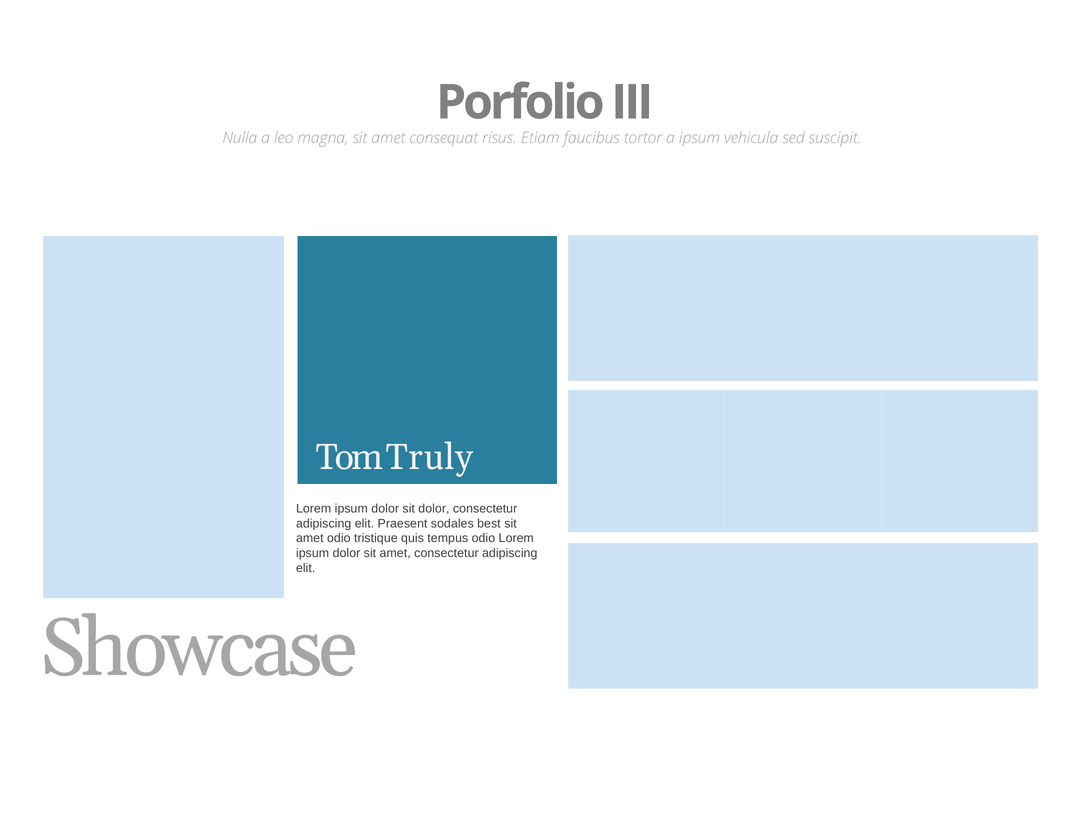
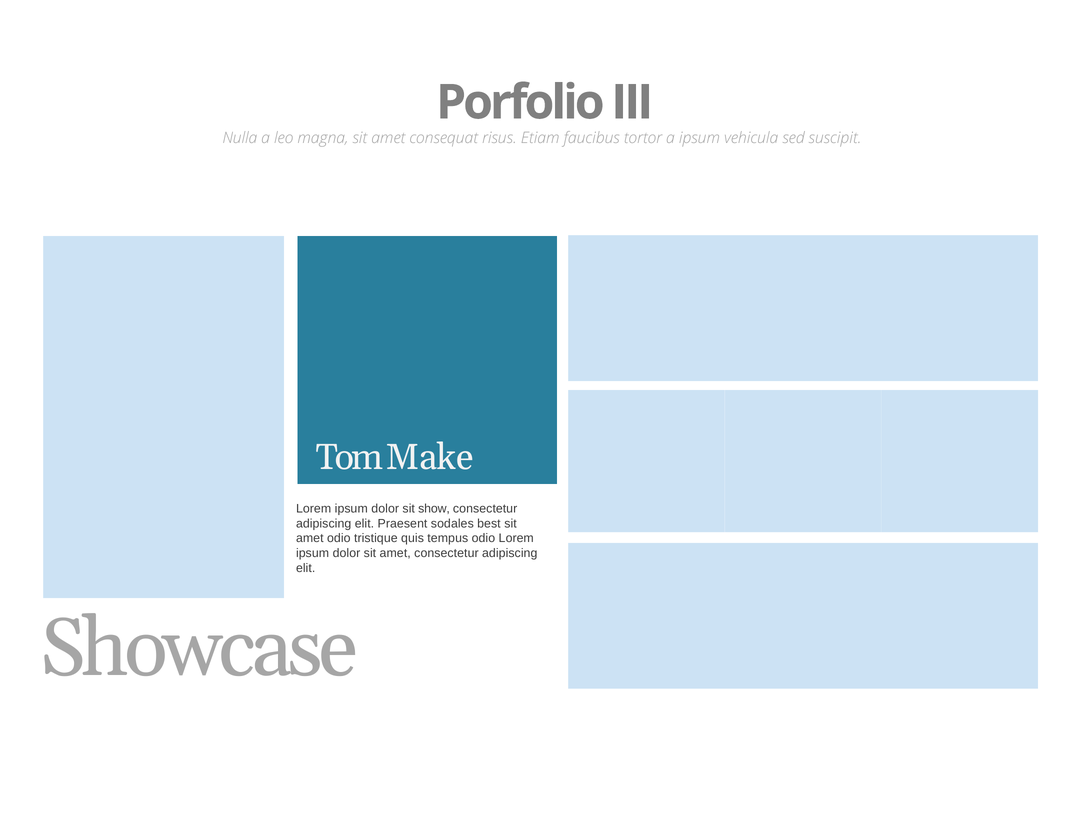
Truly: Truly -> Make (430, 457)
sit dolor: dolor -> show (434, 508)
